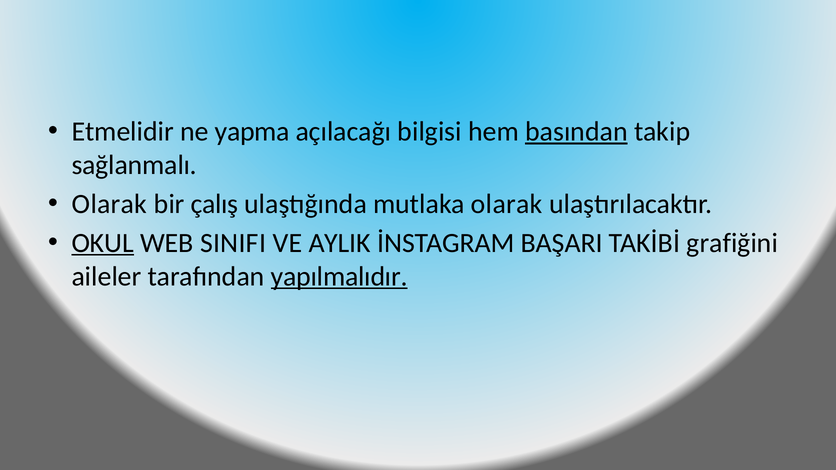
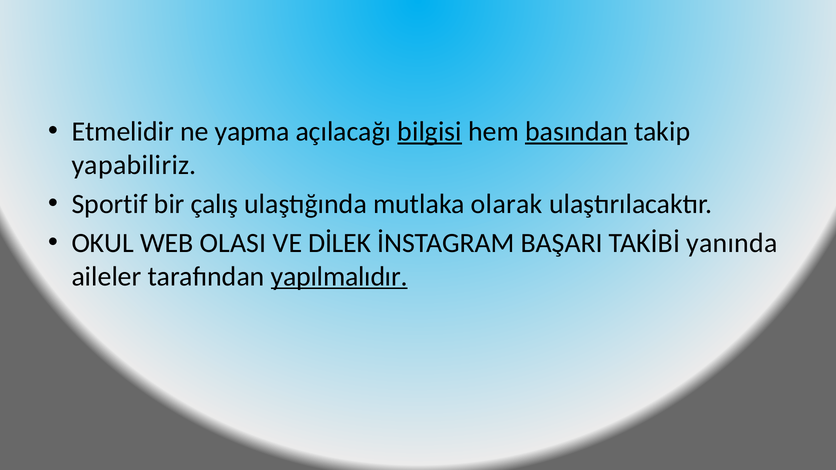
bilgisi underline: none -> present (430, 132)
sağlanmalı: sağlanmalı -> yapabiliriz (134, 165)
Olarak: Olarak -> Sportif (110, 204)
OKUL underline: present -> none (103, 243)
SINIFI: SINIFI -> OLASI (233, 243)
AYLIK: AYLIK -> DİLEK (340, 243)
grafiğini: grafiğini -> yanında (732, 243)
